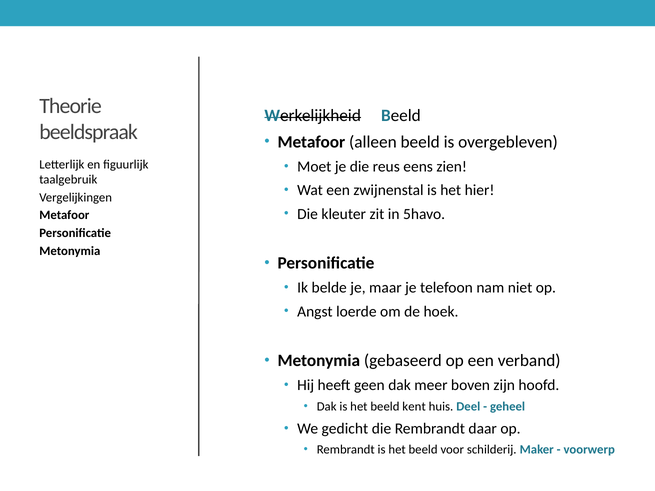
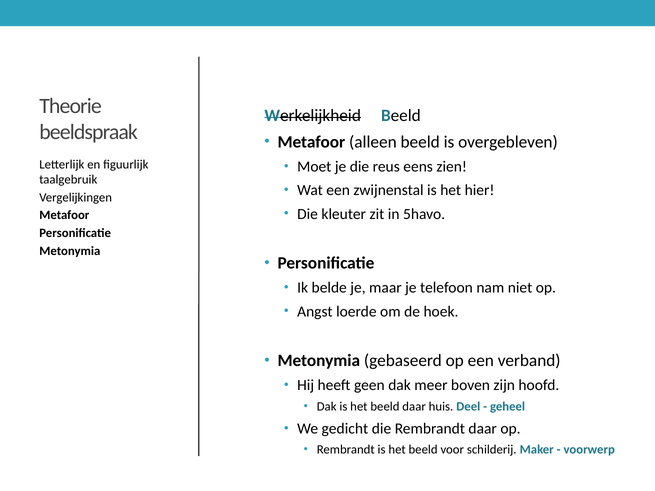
beeld kent: kent -> daar (414, 407)
